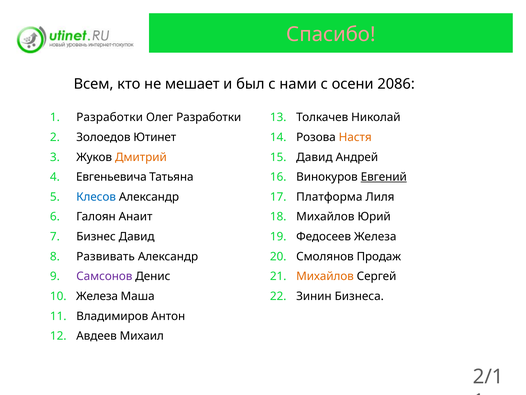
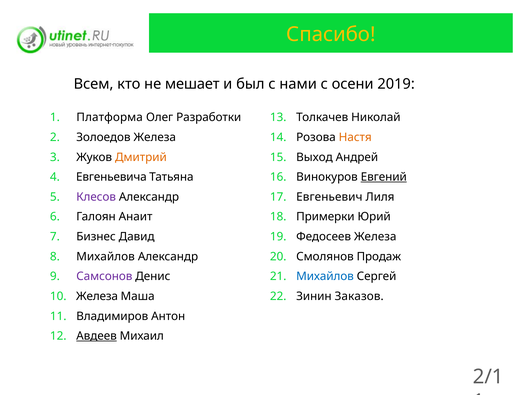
Спасибо colour: pink -> yellow (331, 34)
2086: 2086 -> 2019 (396, 84)
Разработки: Разработки -> Платформа (110, 117)
Золоедов Ютинет: Ютинет -> Железа (155, 137)
Давид: Давид -> Выход (314, 157)
Клесов colour: blue -> purple (96, 197)
Платформа: Платформа -> Евгеньевич (329, 197)
Михайлов: Михайлов -> Примерки (325, 217)
Развивать: Развивать -> Михайлов (106, 256)
Михайлов colour: orange -> blue (325, 276)
Бизнеса: Бизнеса -> Заказов (359, 296)
Авдеев underline: none -> present (97, 336)
